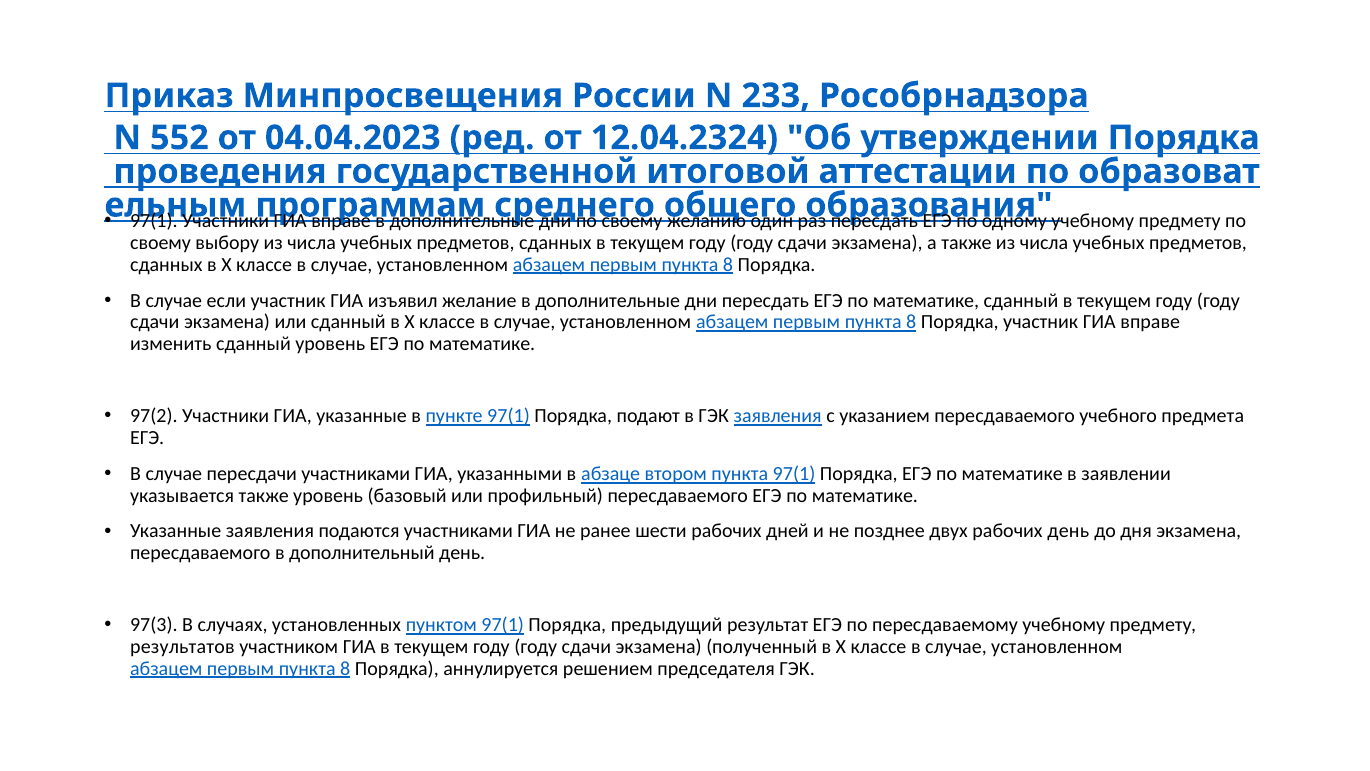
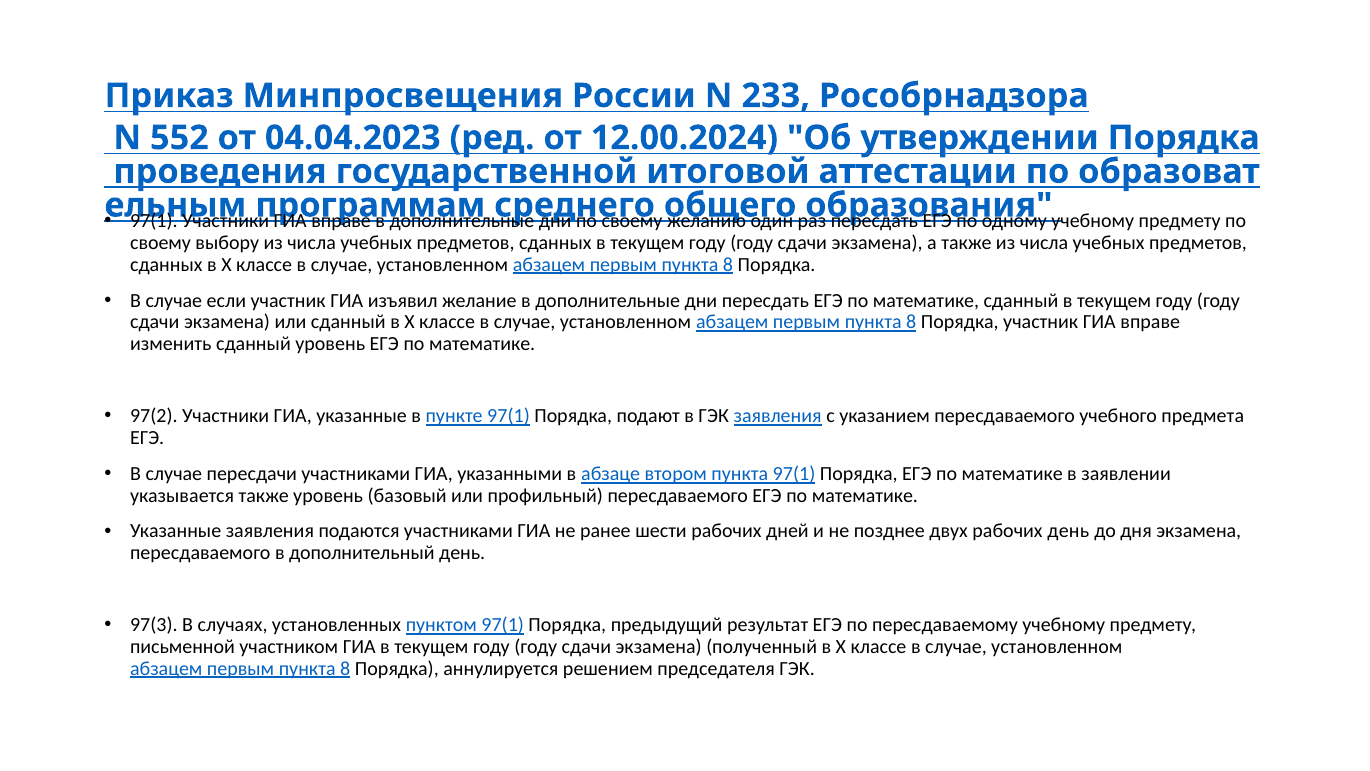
12.04.2324: 12.04.2324 -> 12.00.2024 (684, 138)
результатов: результатов -> письменной (183, 646)
